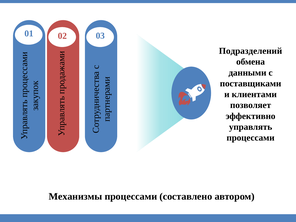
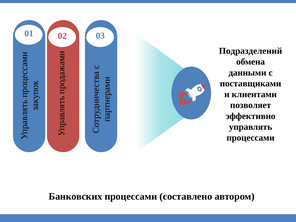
Механизмы: Механизмы -> Банковских (75, 196)
